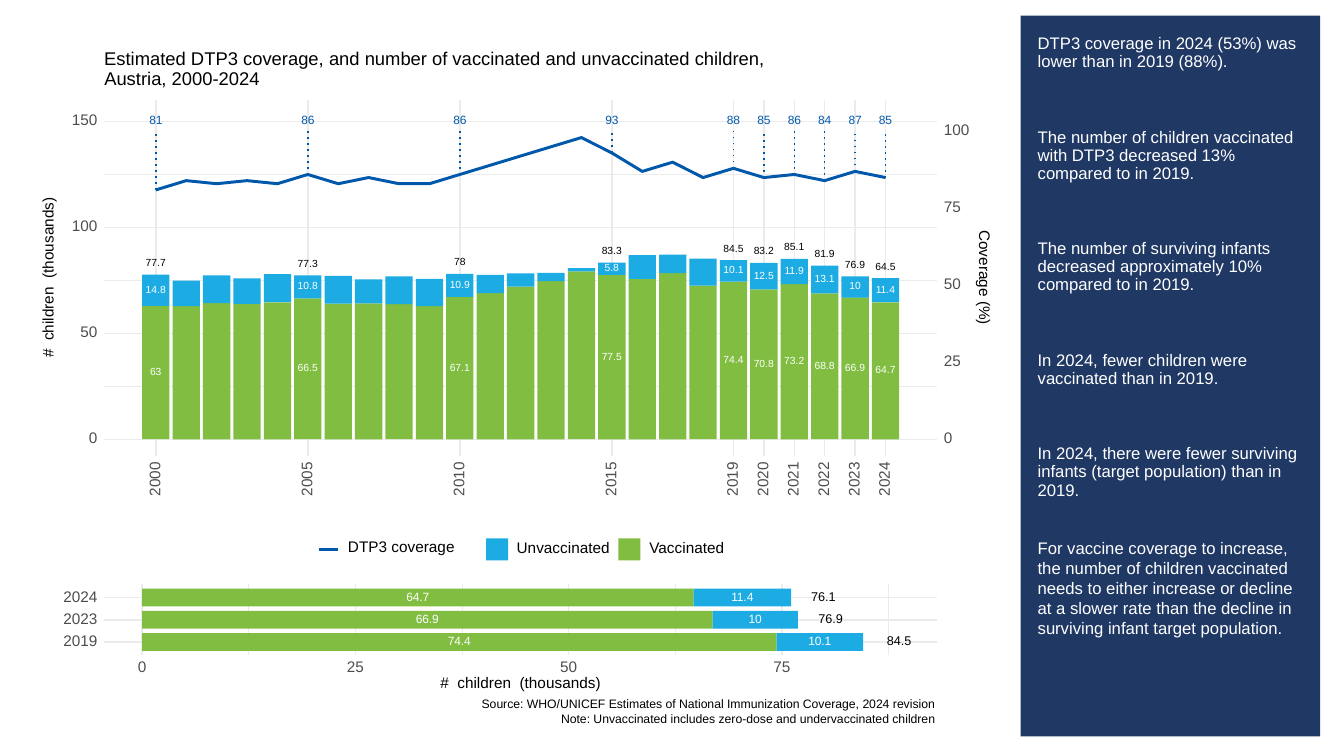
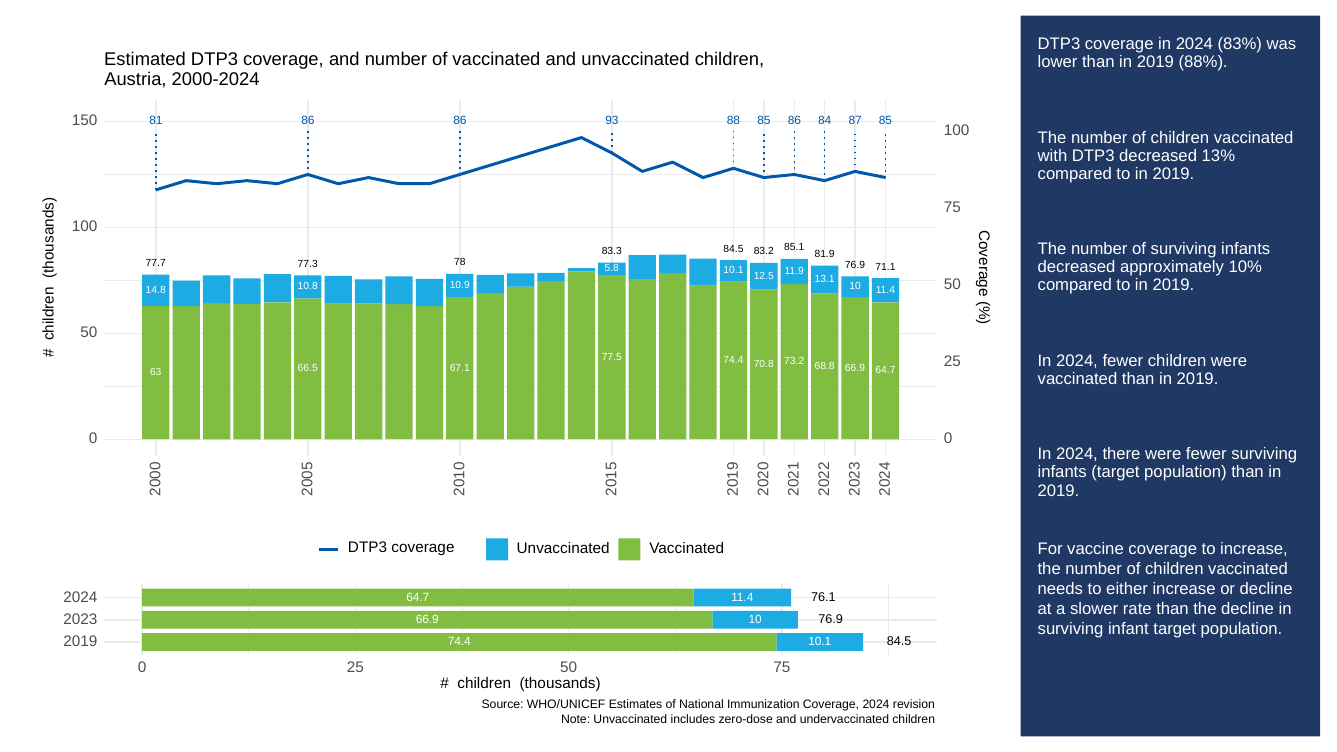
53%: 53% -> 83% (1240, 44)
64.5: 64.5 -> 71.1 (885, 267)
